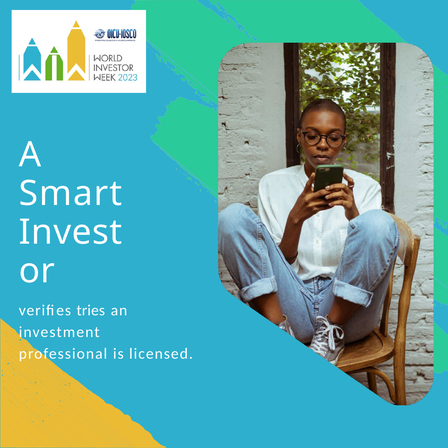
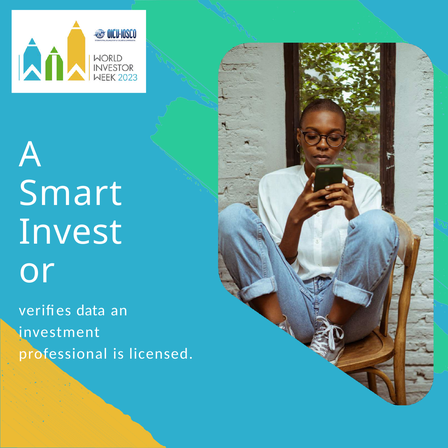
tries: tries -> data (91, 310)
